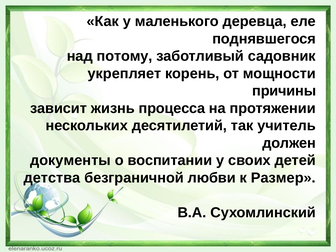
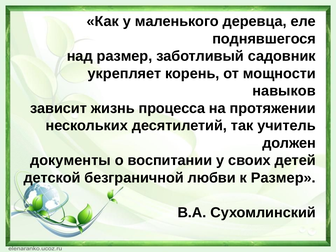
над потому: потому -> размер (125, 56)
причины: причины -> навыков (284, 91)
детства: детства -> детской (52, 178)
